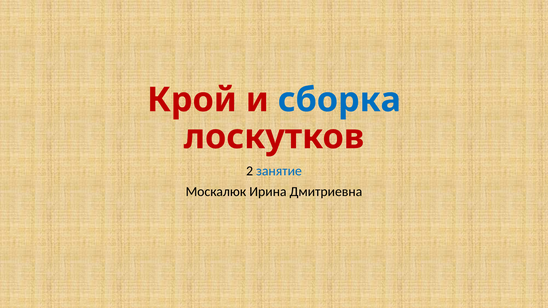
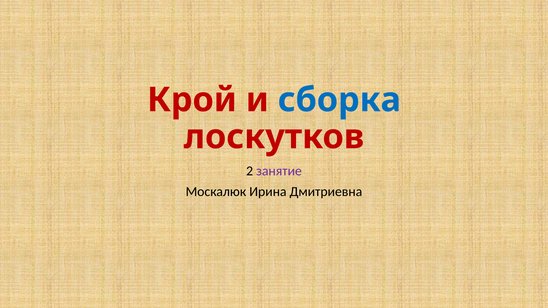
занятие colour: blue -> purple (279, 171)
